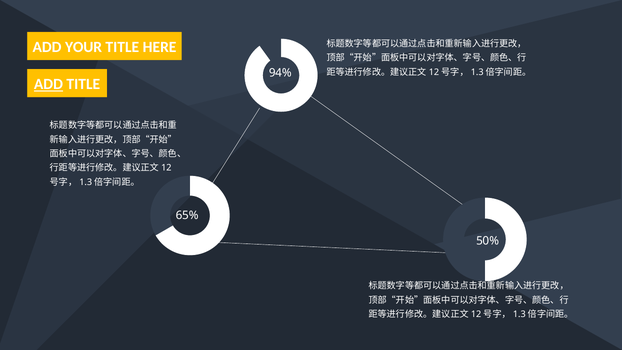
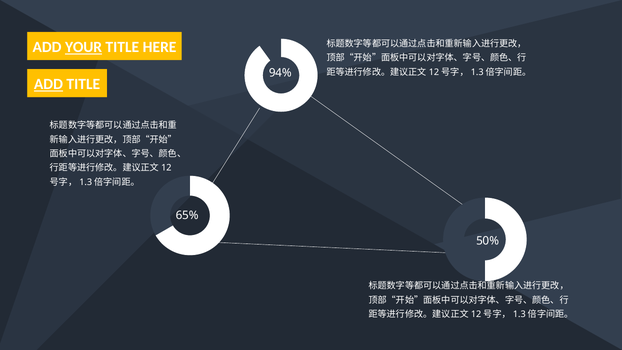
YOUR underline: none -> present (84, 47)
